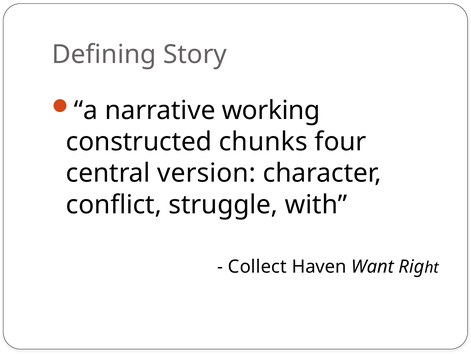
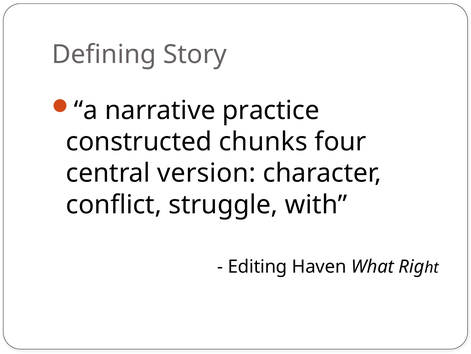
working: working -> practice (271, 110)
Collect: Collect -> Editing (258, 266)
Want: Want -> What (373, 266)
